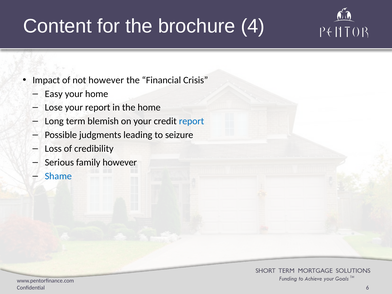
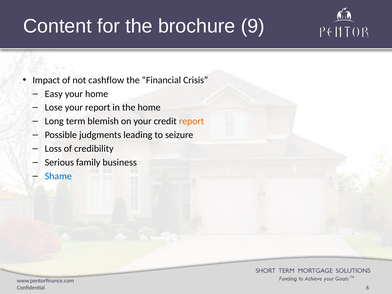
4: 4 -> 9 (253, 26)
not however: however -> cashflow (106, 80)
report colour: blue -> orange (192, 121)
family however: however -> business (120, 162)
